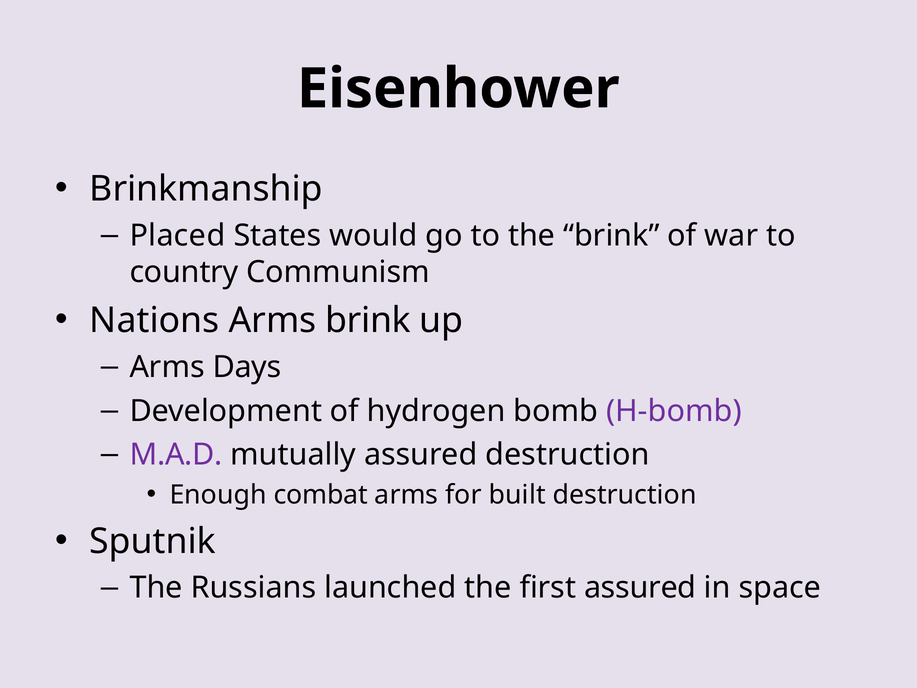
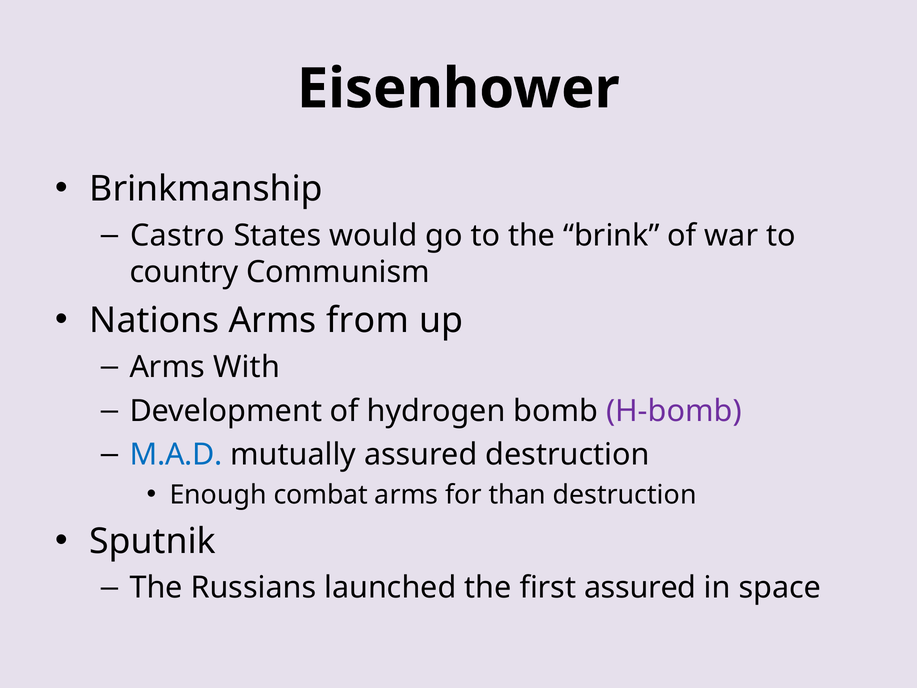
Placed: Placed -> Castro (177, 236)
Arms brink: brink -> from (368, 320)
Days: Days -> With (247, 367)
M.A.D colour: purple -> blue (176, 455)
built: built -> than (517, 495)
